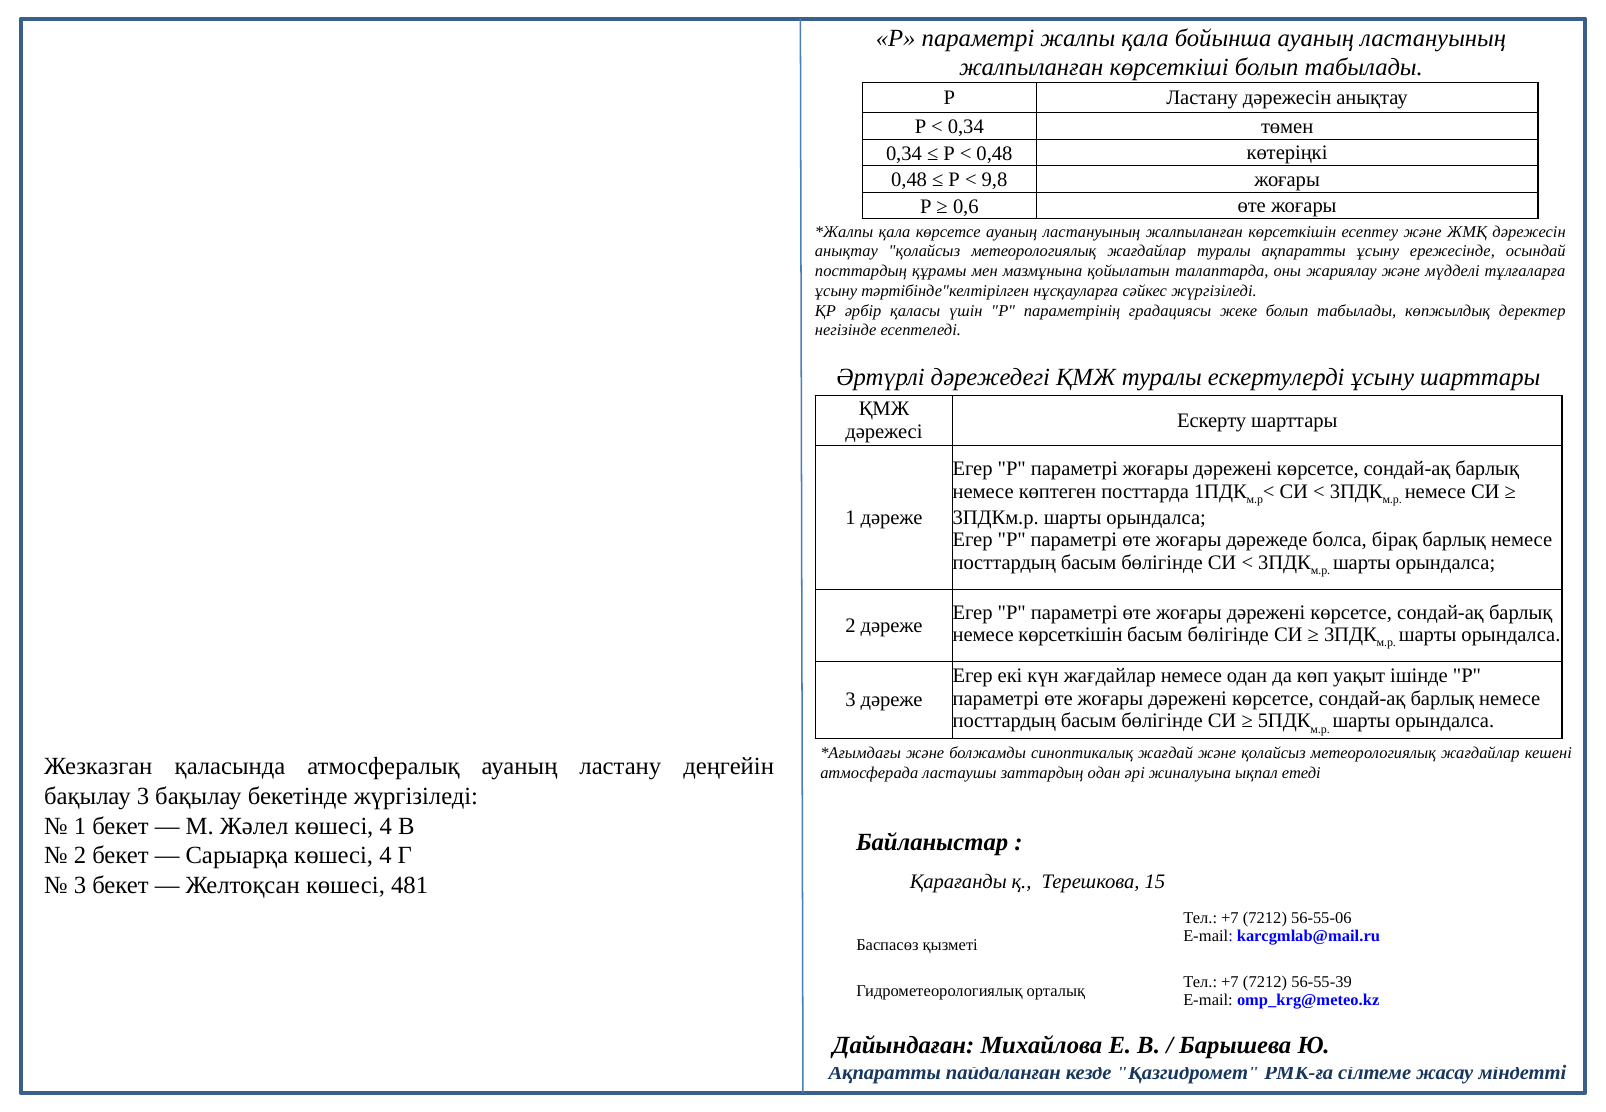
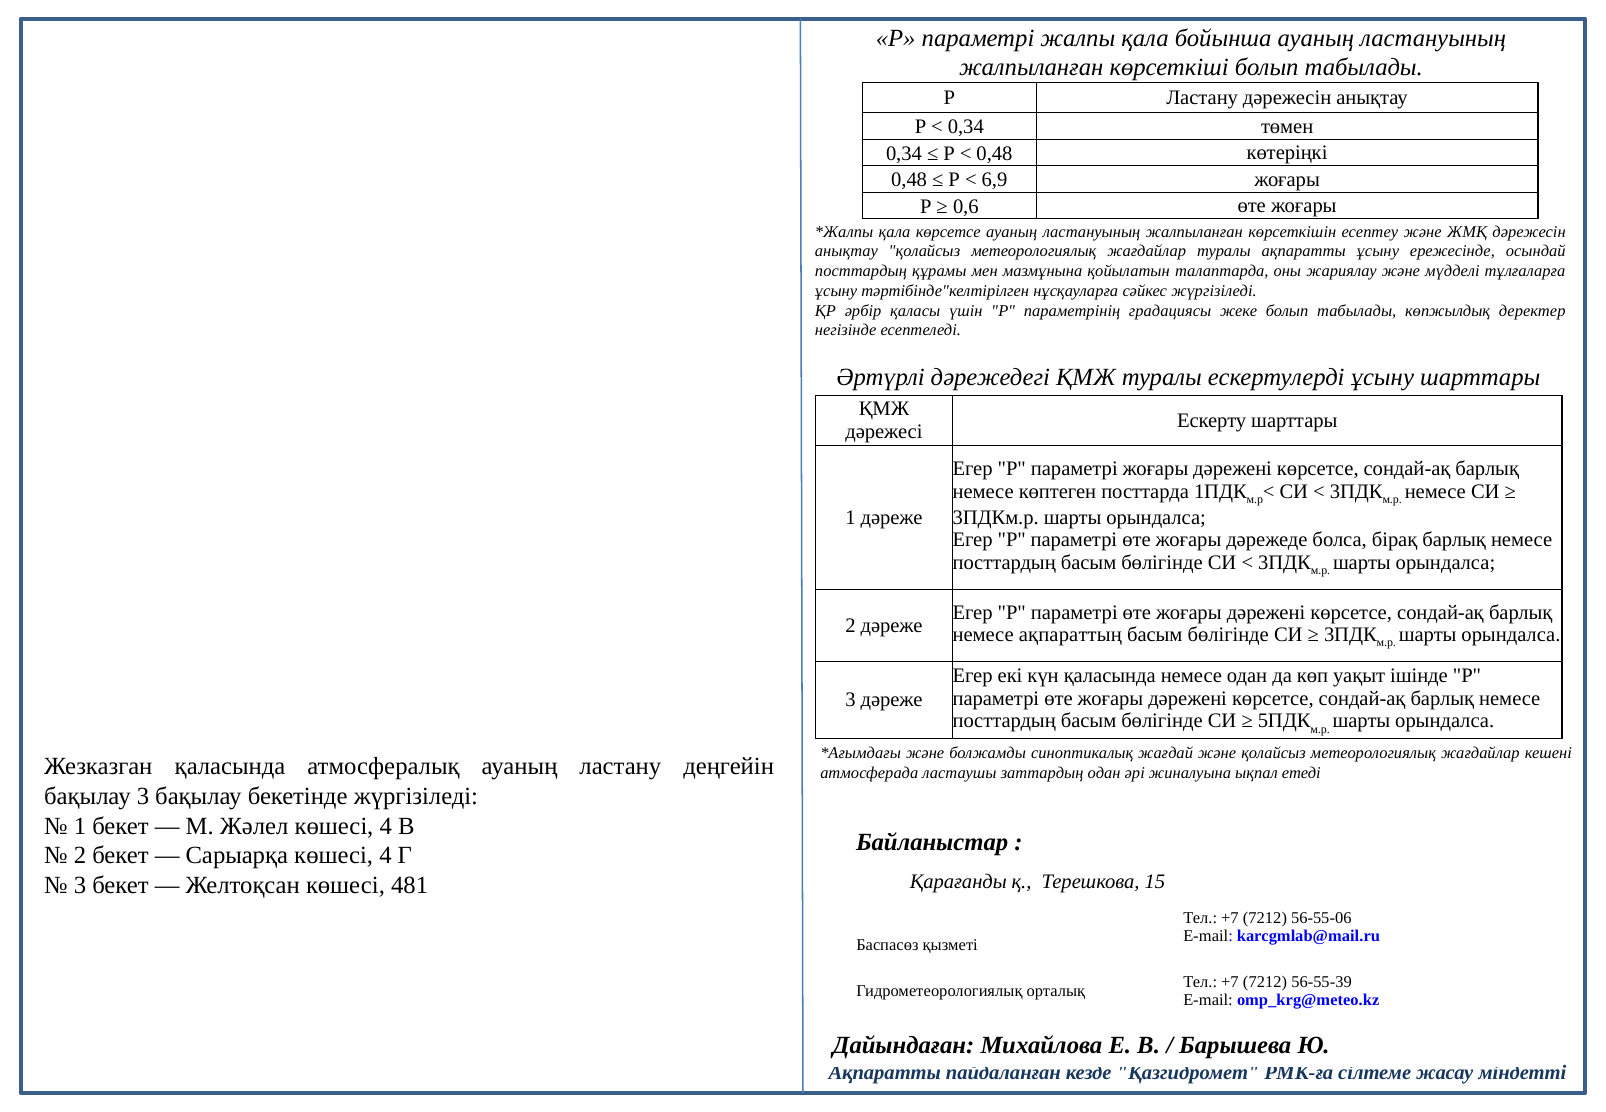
9,8: 9,8 -> 6,9 (994, 180)
немесе көрсеткішін: көрсеткішін -> ақпараттың (1070, 635)
күн жағдайлар: жағдайлар -> қаласында (1110, 676)
